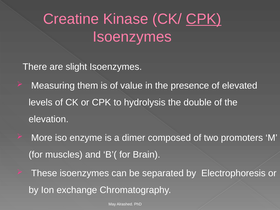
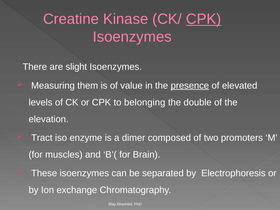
presence underline: none -> present (190, 86)
hydrolysis: hydrolysis -> belonging (145, 102)
More: More -> Tract (42, 138)
